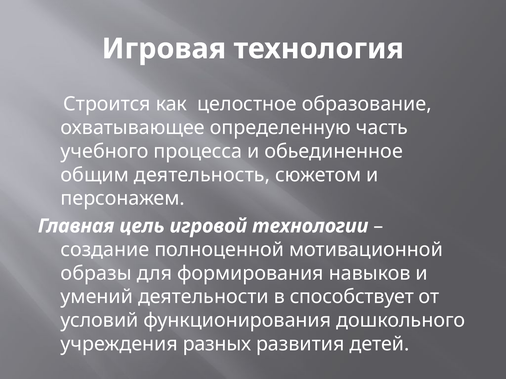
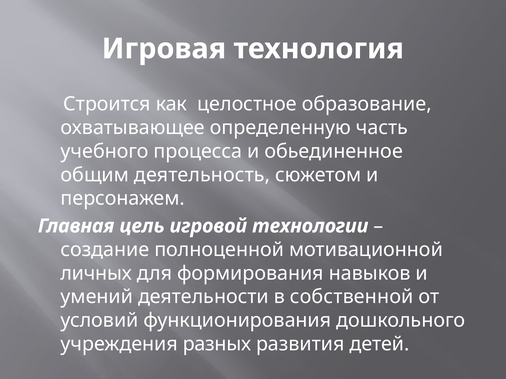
образы: образы -> личных (96, 274)
способствует: способствует -> собственной (352, 297)
